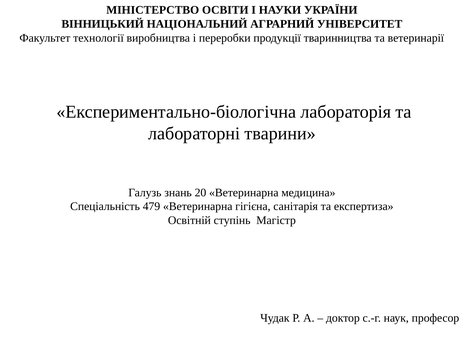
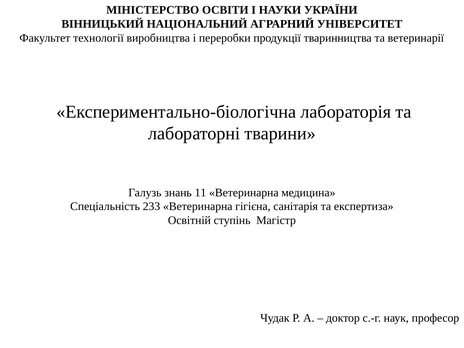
20: 20 -> 11 (200, 193)
479: 479 -> 233 (151, 206)
